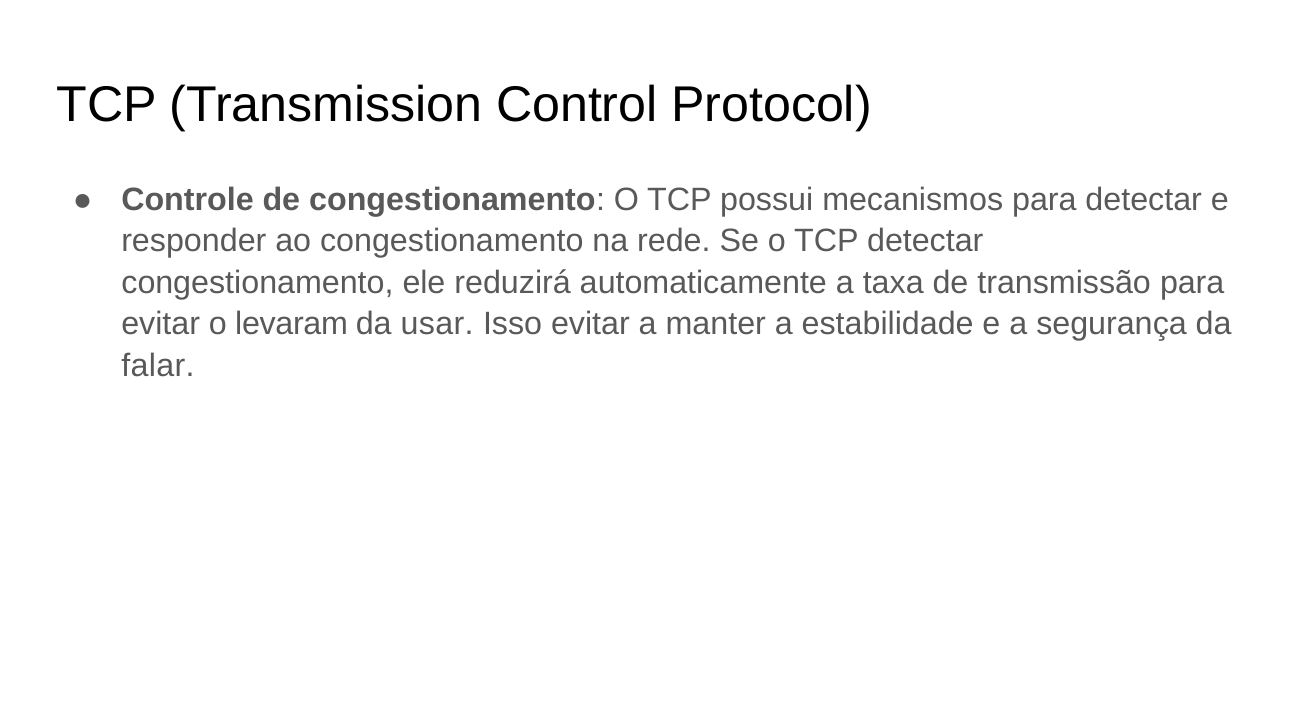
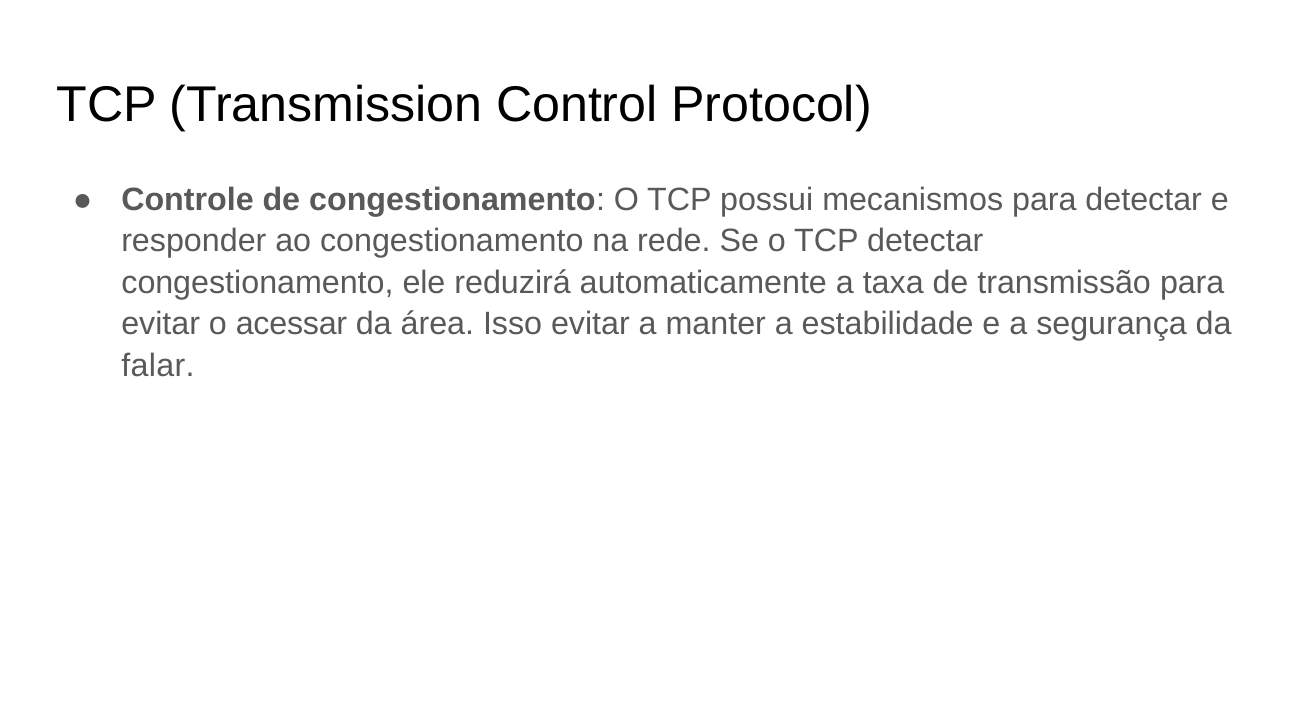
levaram: levaram -> acessar (292, 324)
usar: usar -> área (437, 324)
